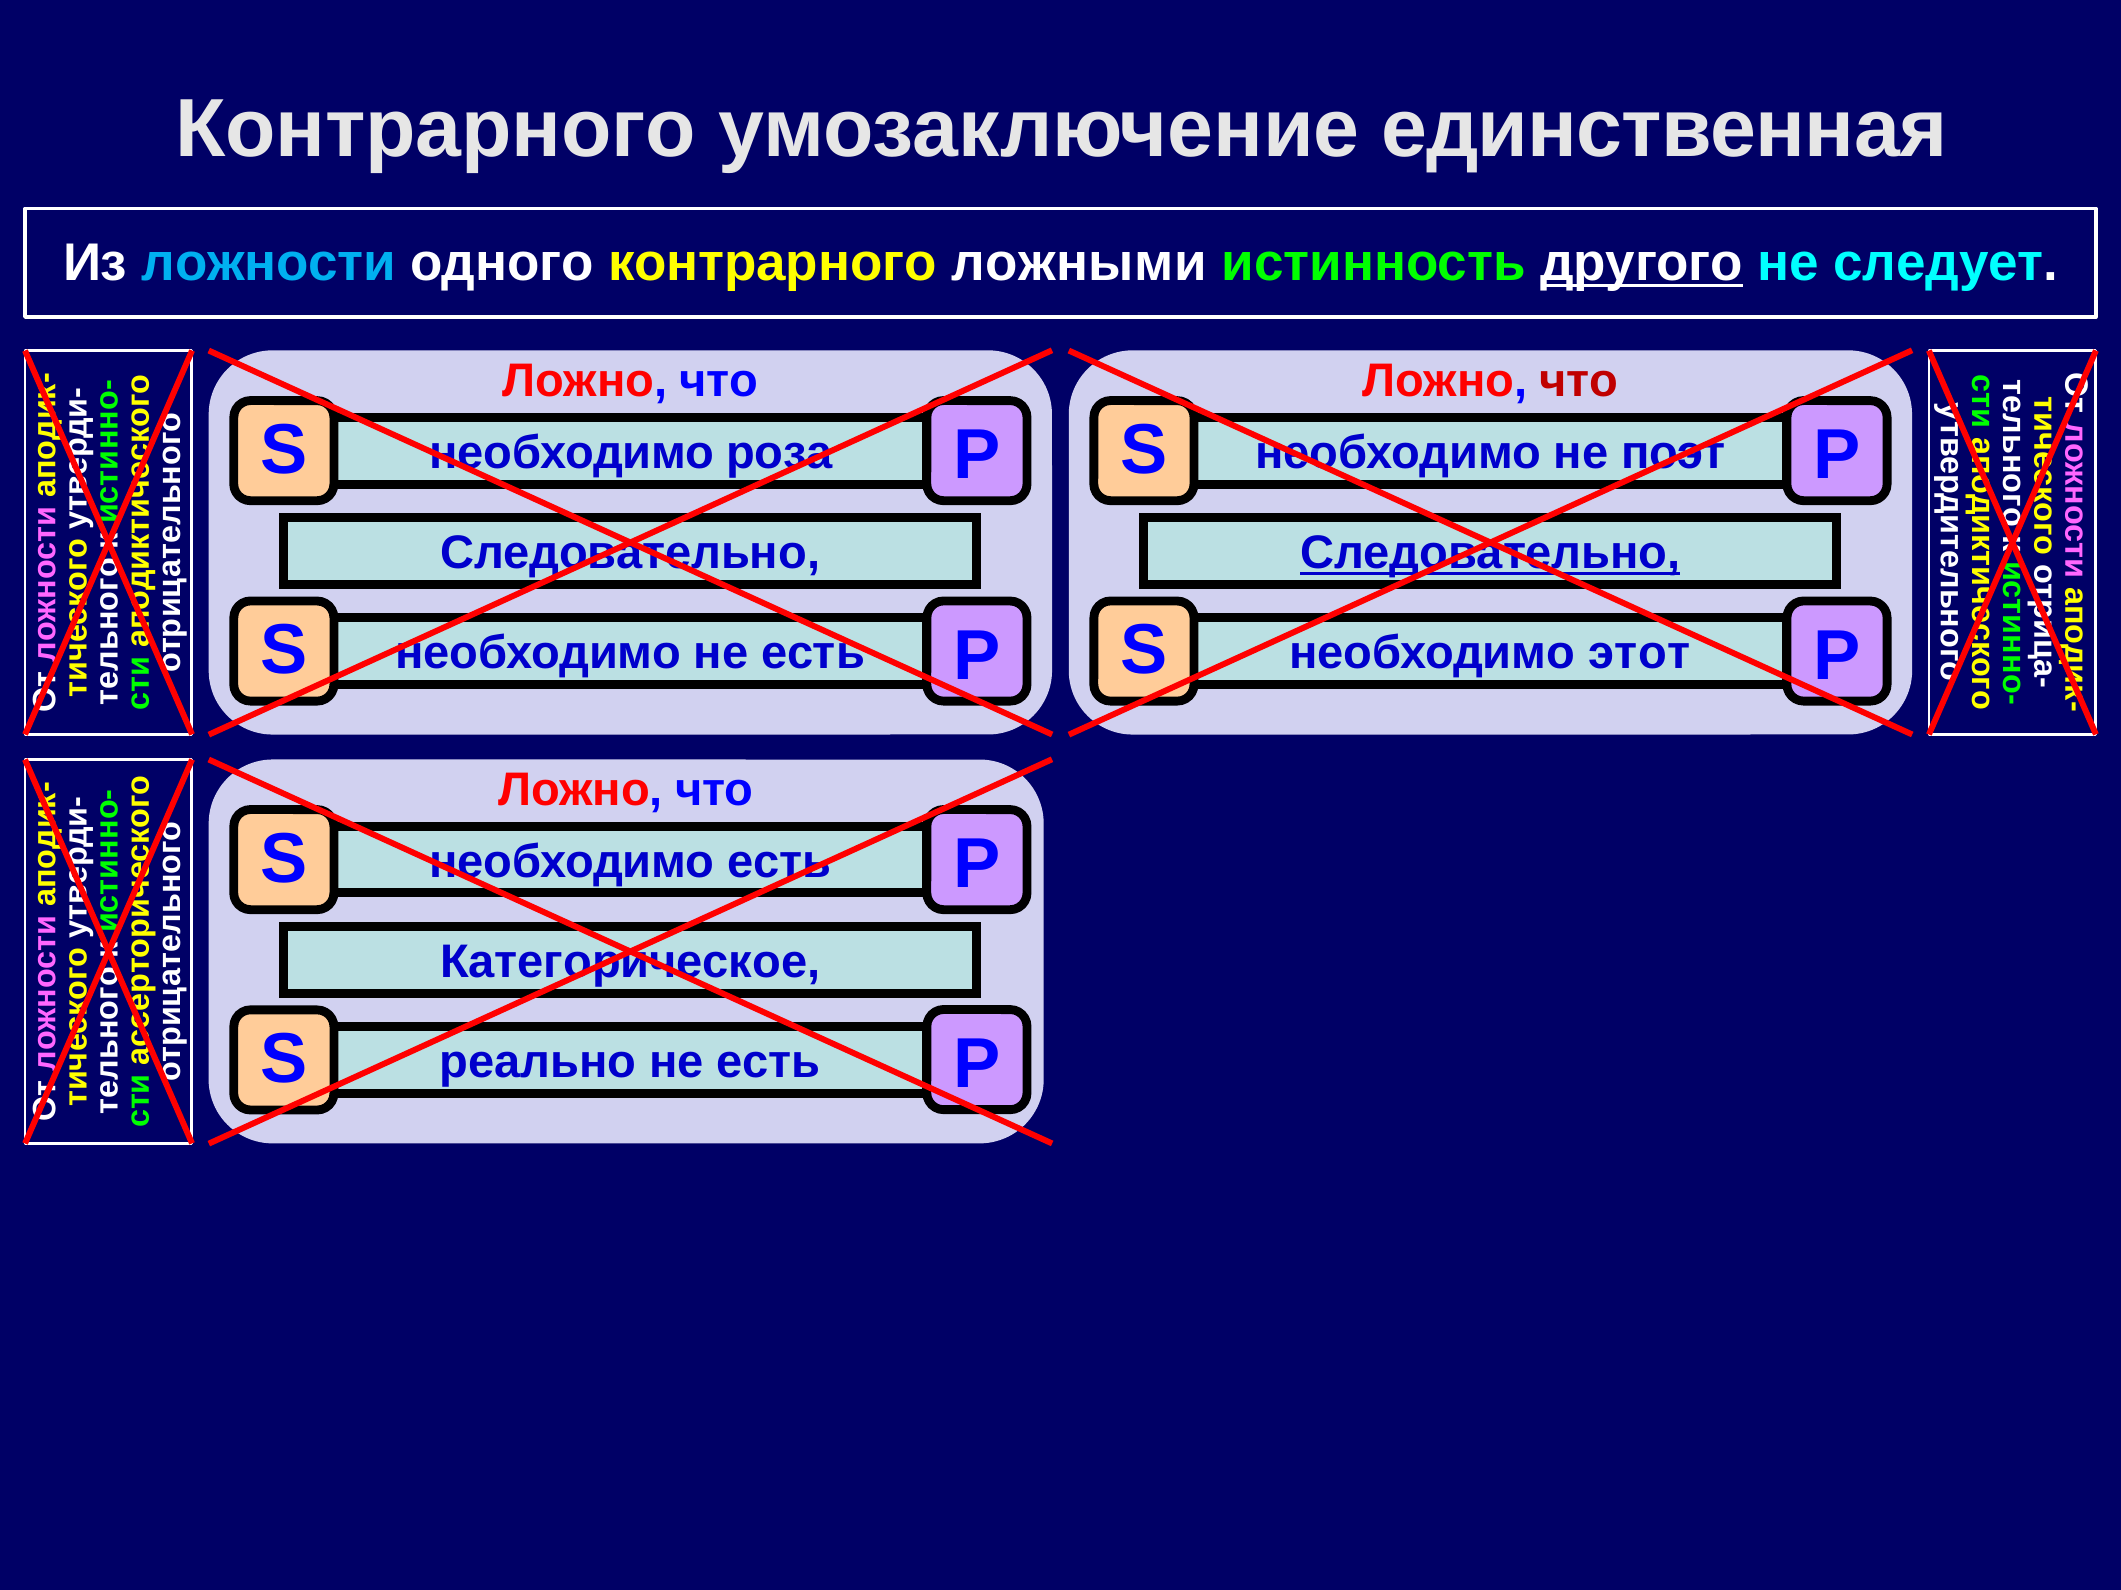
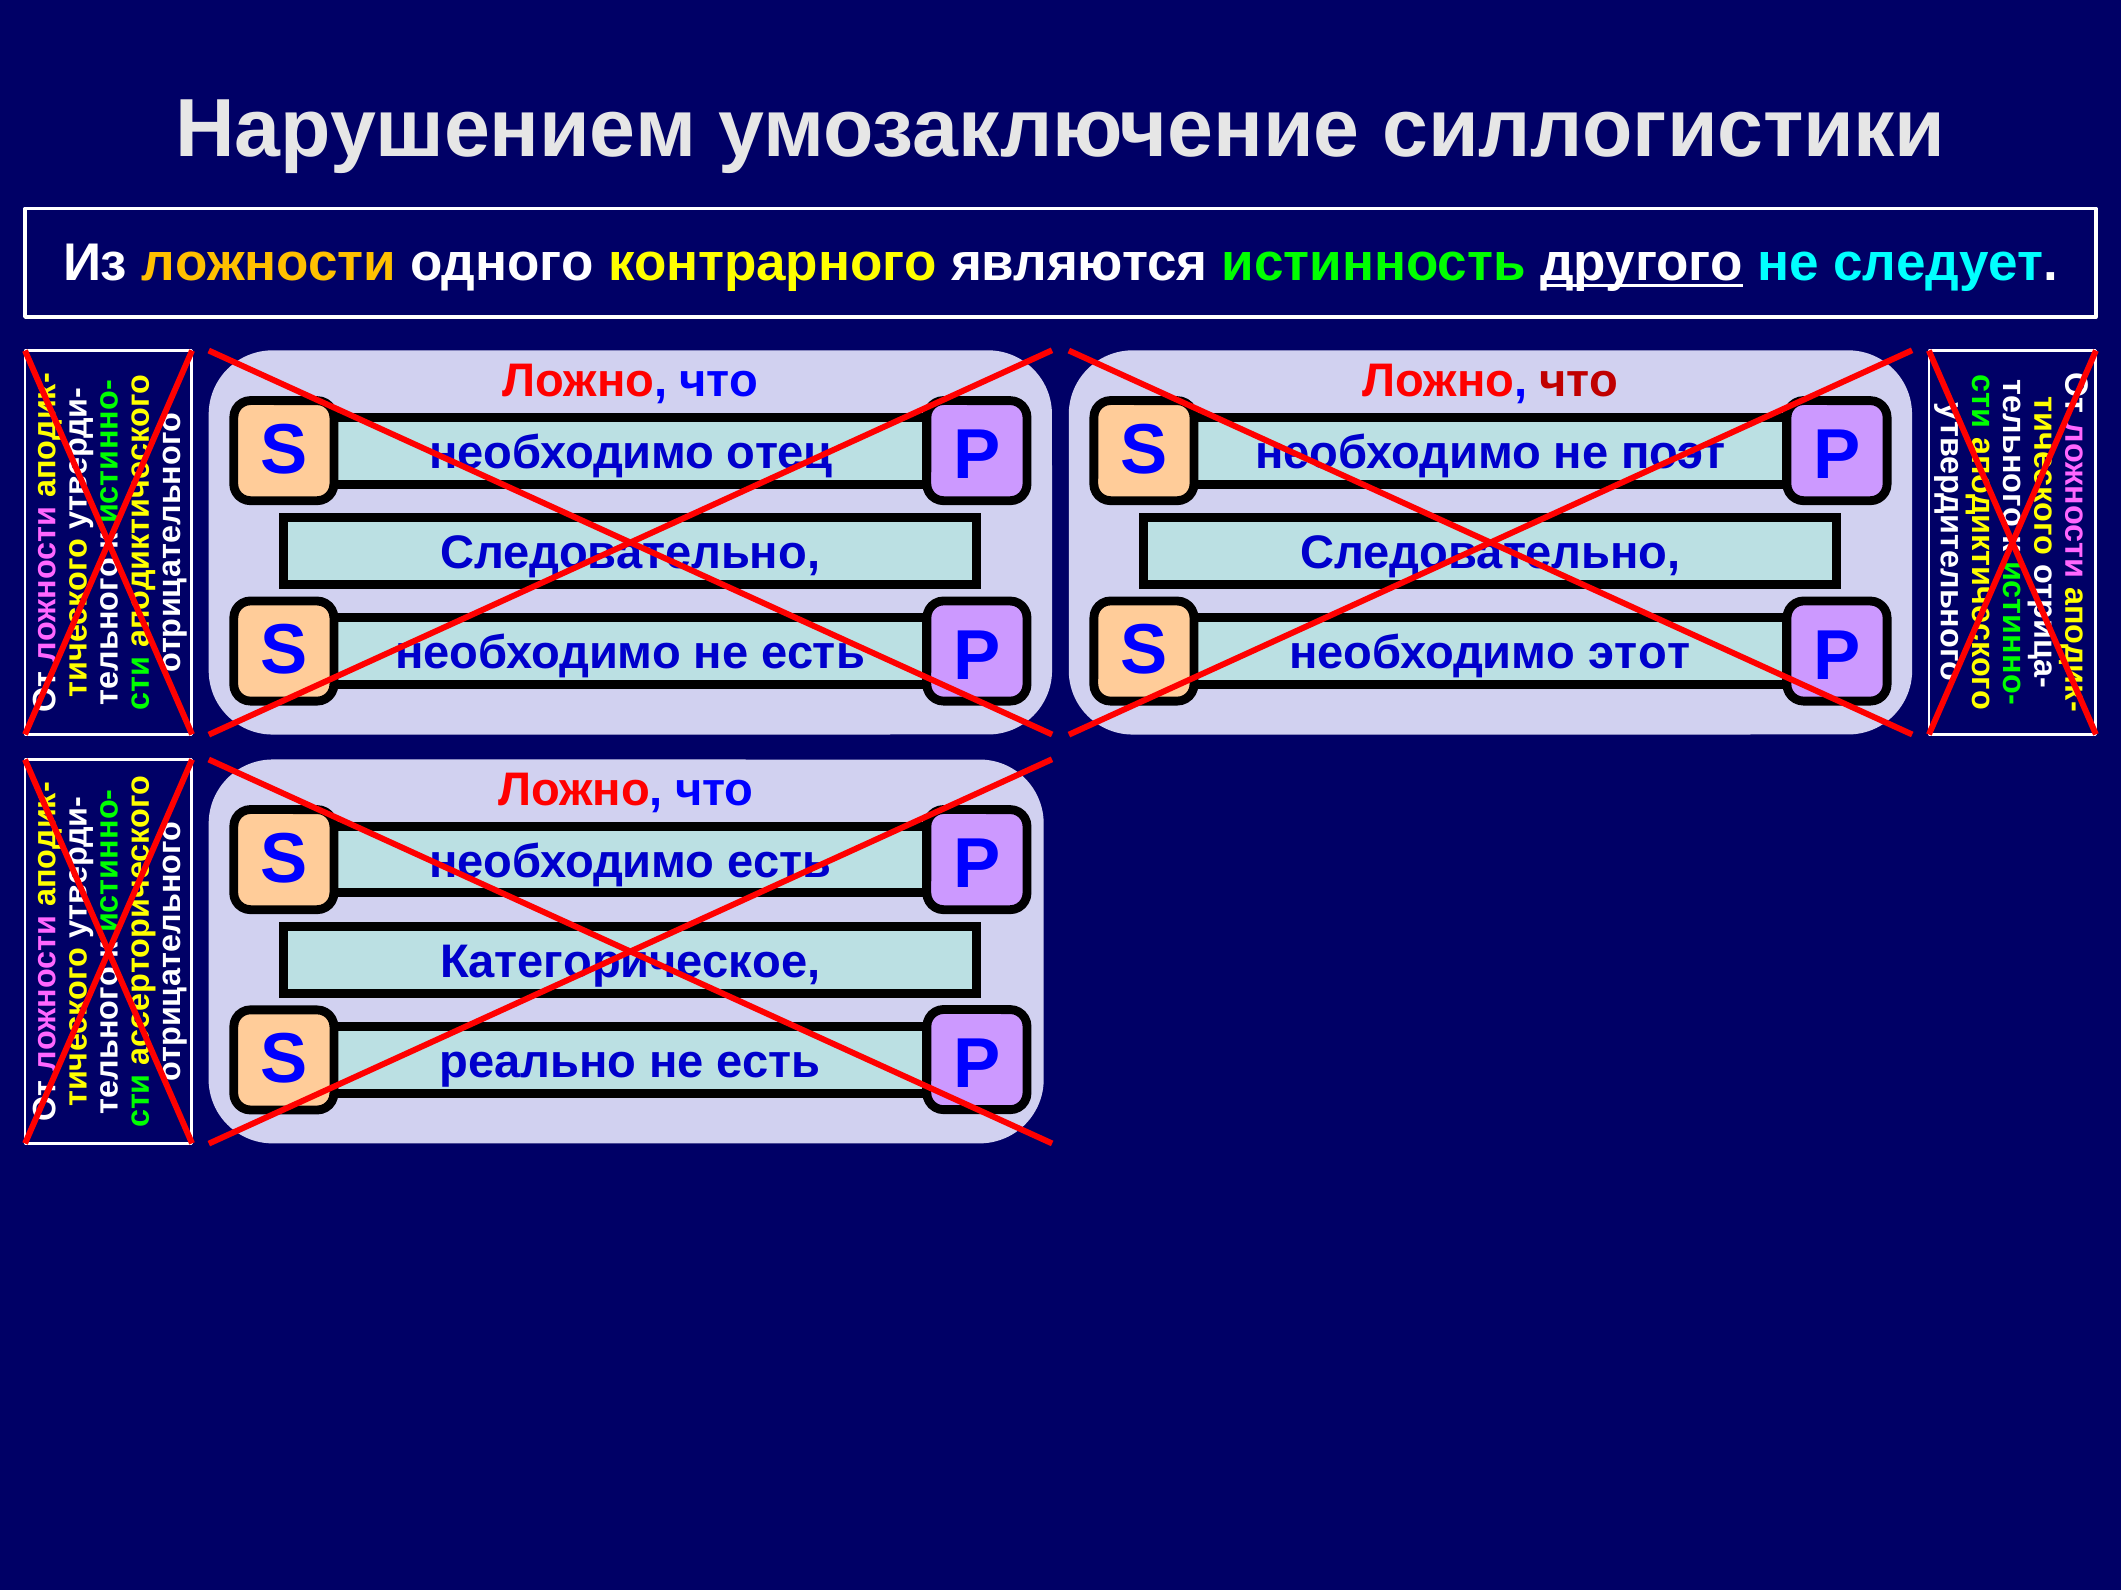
Контрарного: Контрарного -> Нарушением (436, 129)
единственная: единственная -> силлогистики (1664, 129)
ложности colour: light blue -> yellow (269, 263)
ложными: ложными -> являются (1080, 263)
роза: роза -> отец (780, 453)
Следовательно underline: present -> none (1490, 553)
